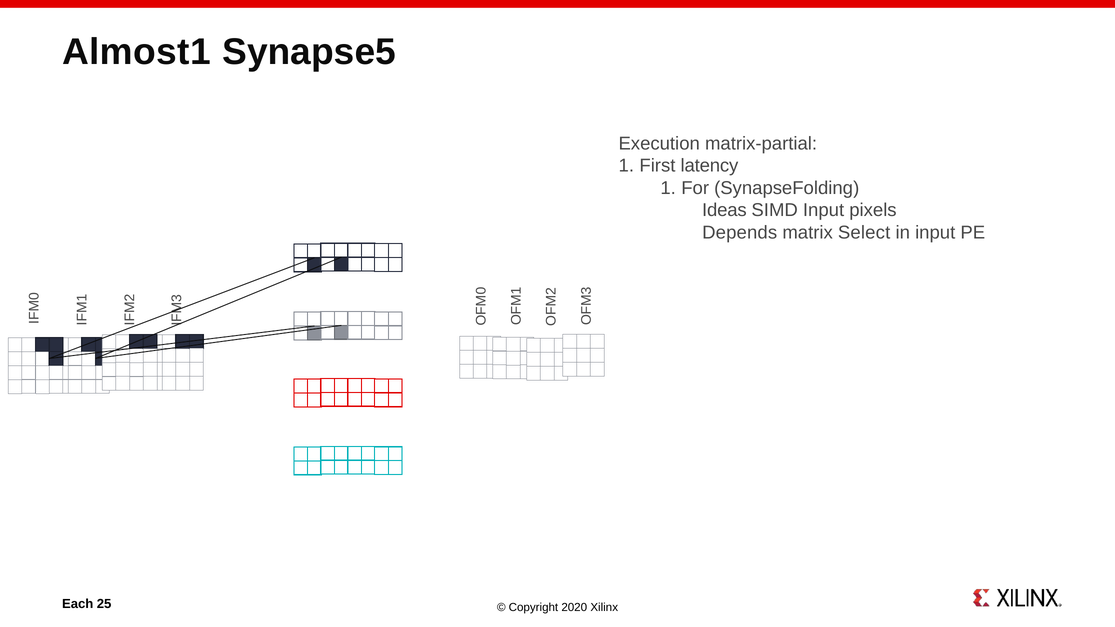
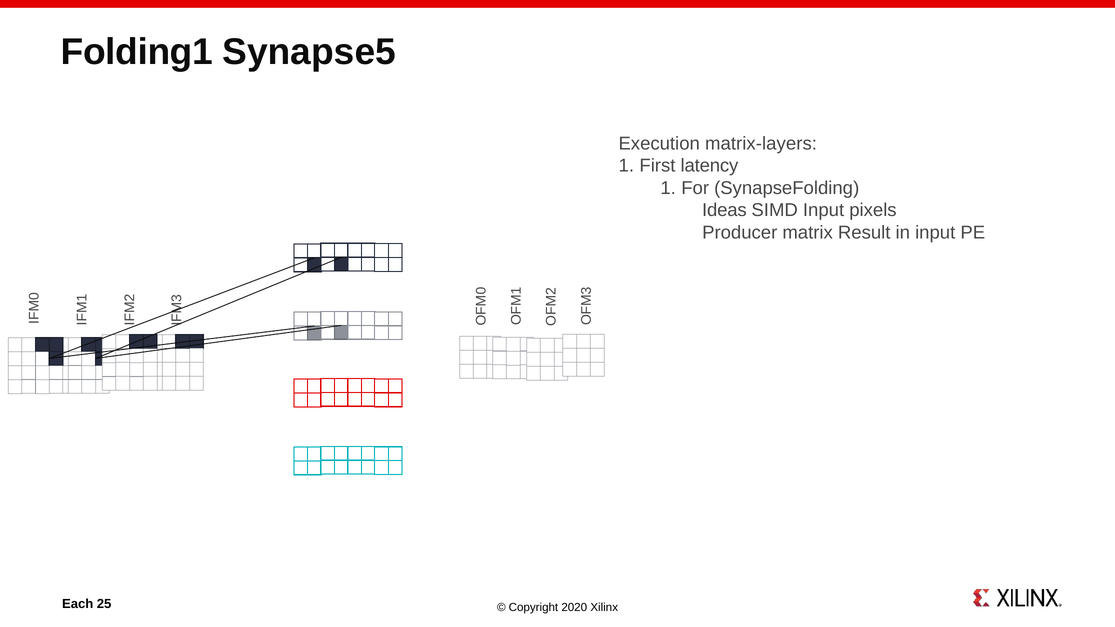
Almost1: Almost1 -> Folding1 (137, 52)
matrix-partial: matrix-partial -> matrix-layers (761, 143)
Depends: Depends -> Producer (740, 233)
Select: Select -> Result (864, 233)
